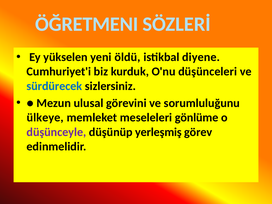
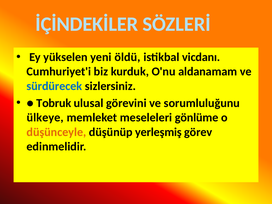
ÖĞRETMENI: ÖĞRETMENI -> İÇİNDEKİLER (87, 24)
diyene: diyene -> vicdanı (201, 57)
düşünceleri: düşünceleri -> aldanamam (208, 72)
Mezun: Mezun -> Tobruk (54, 103)
düşünceyle colour: purple -> orange (56, 132)
